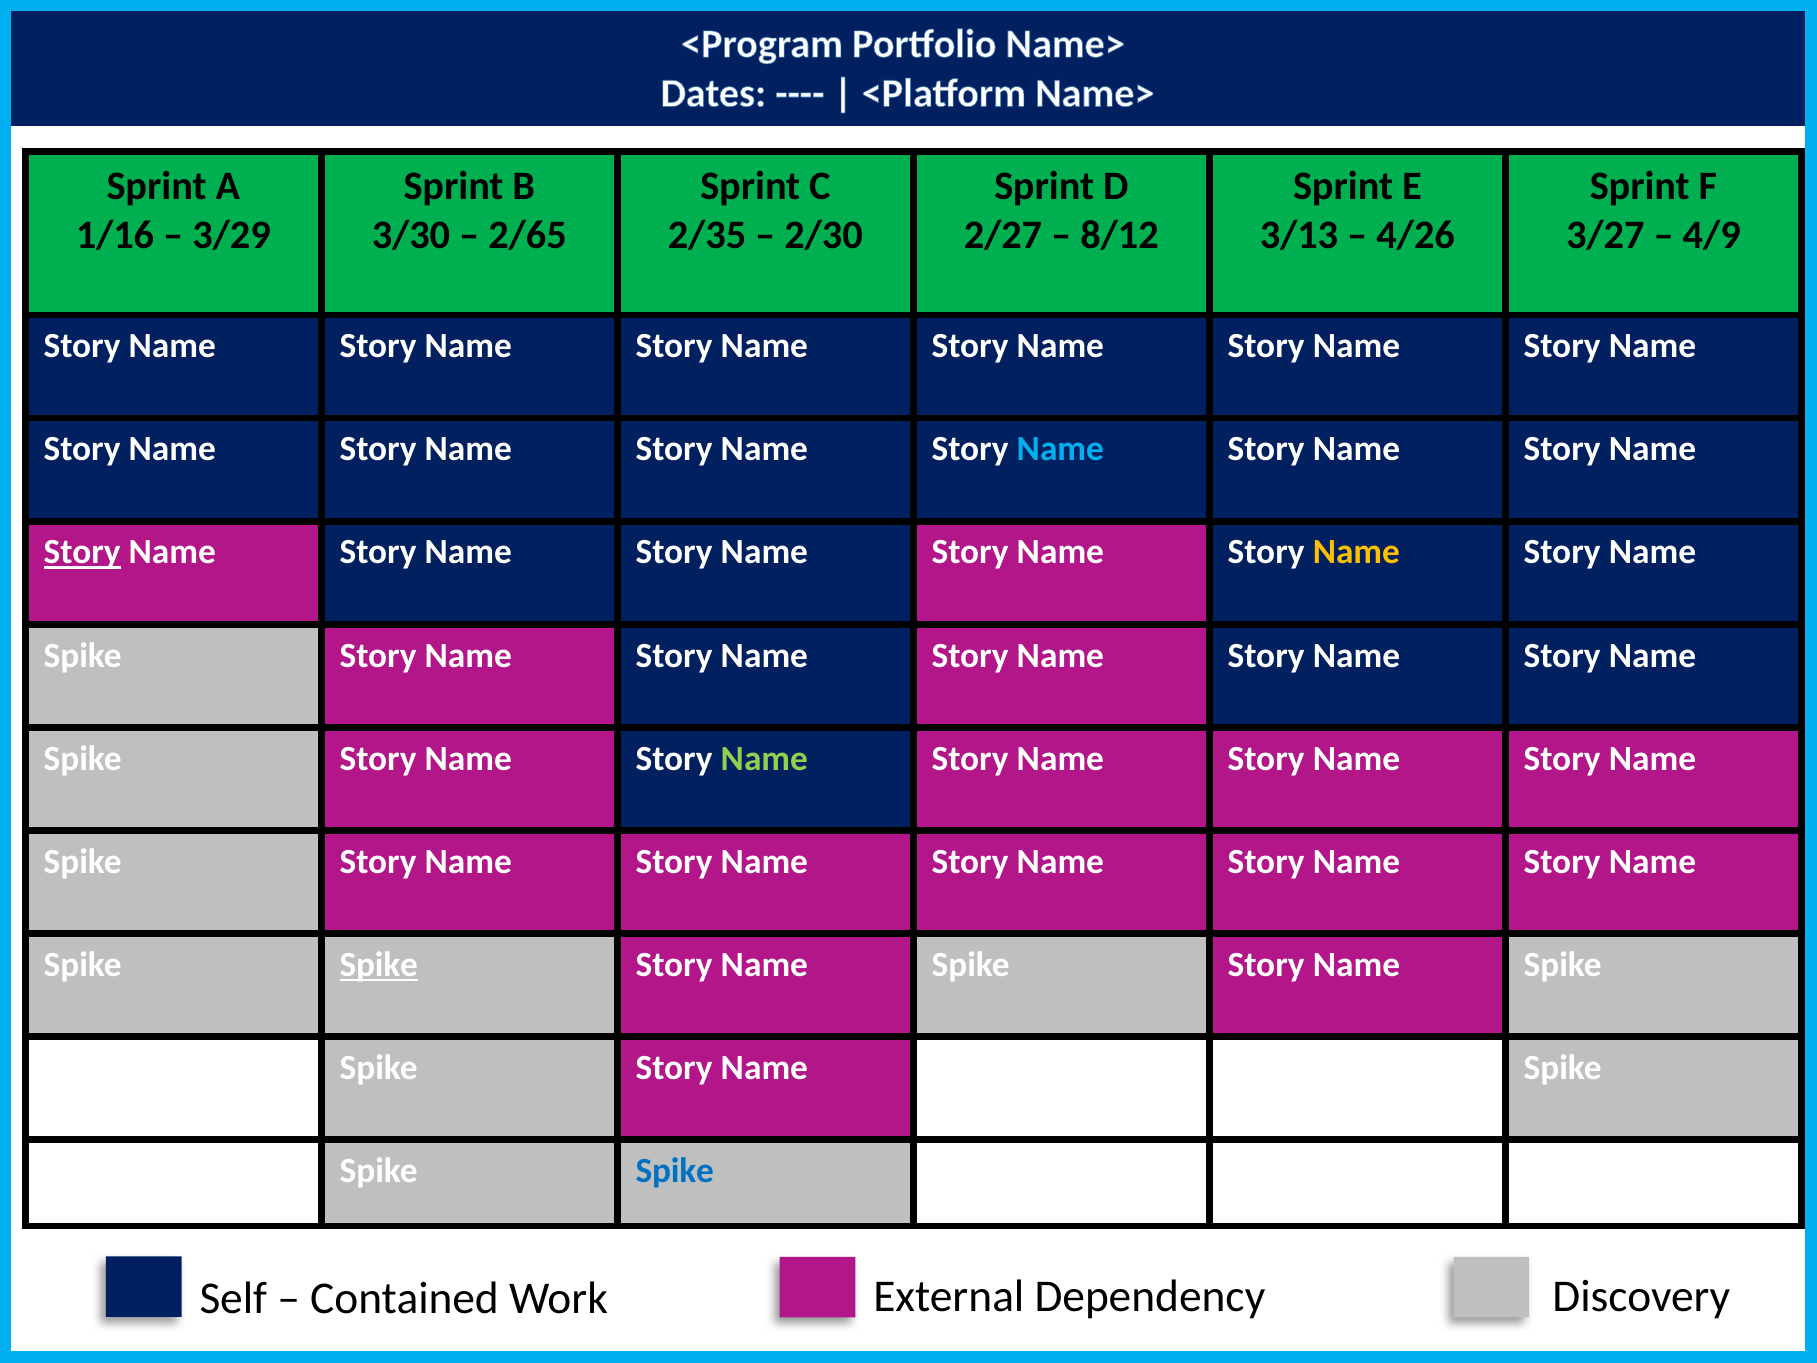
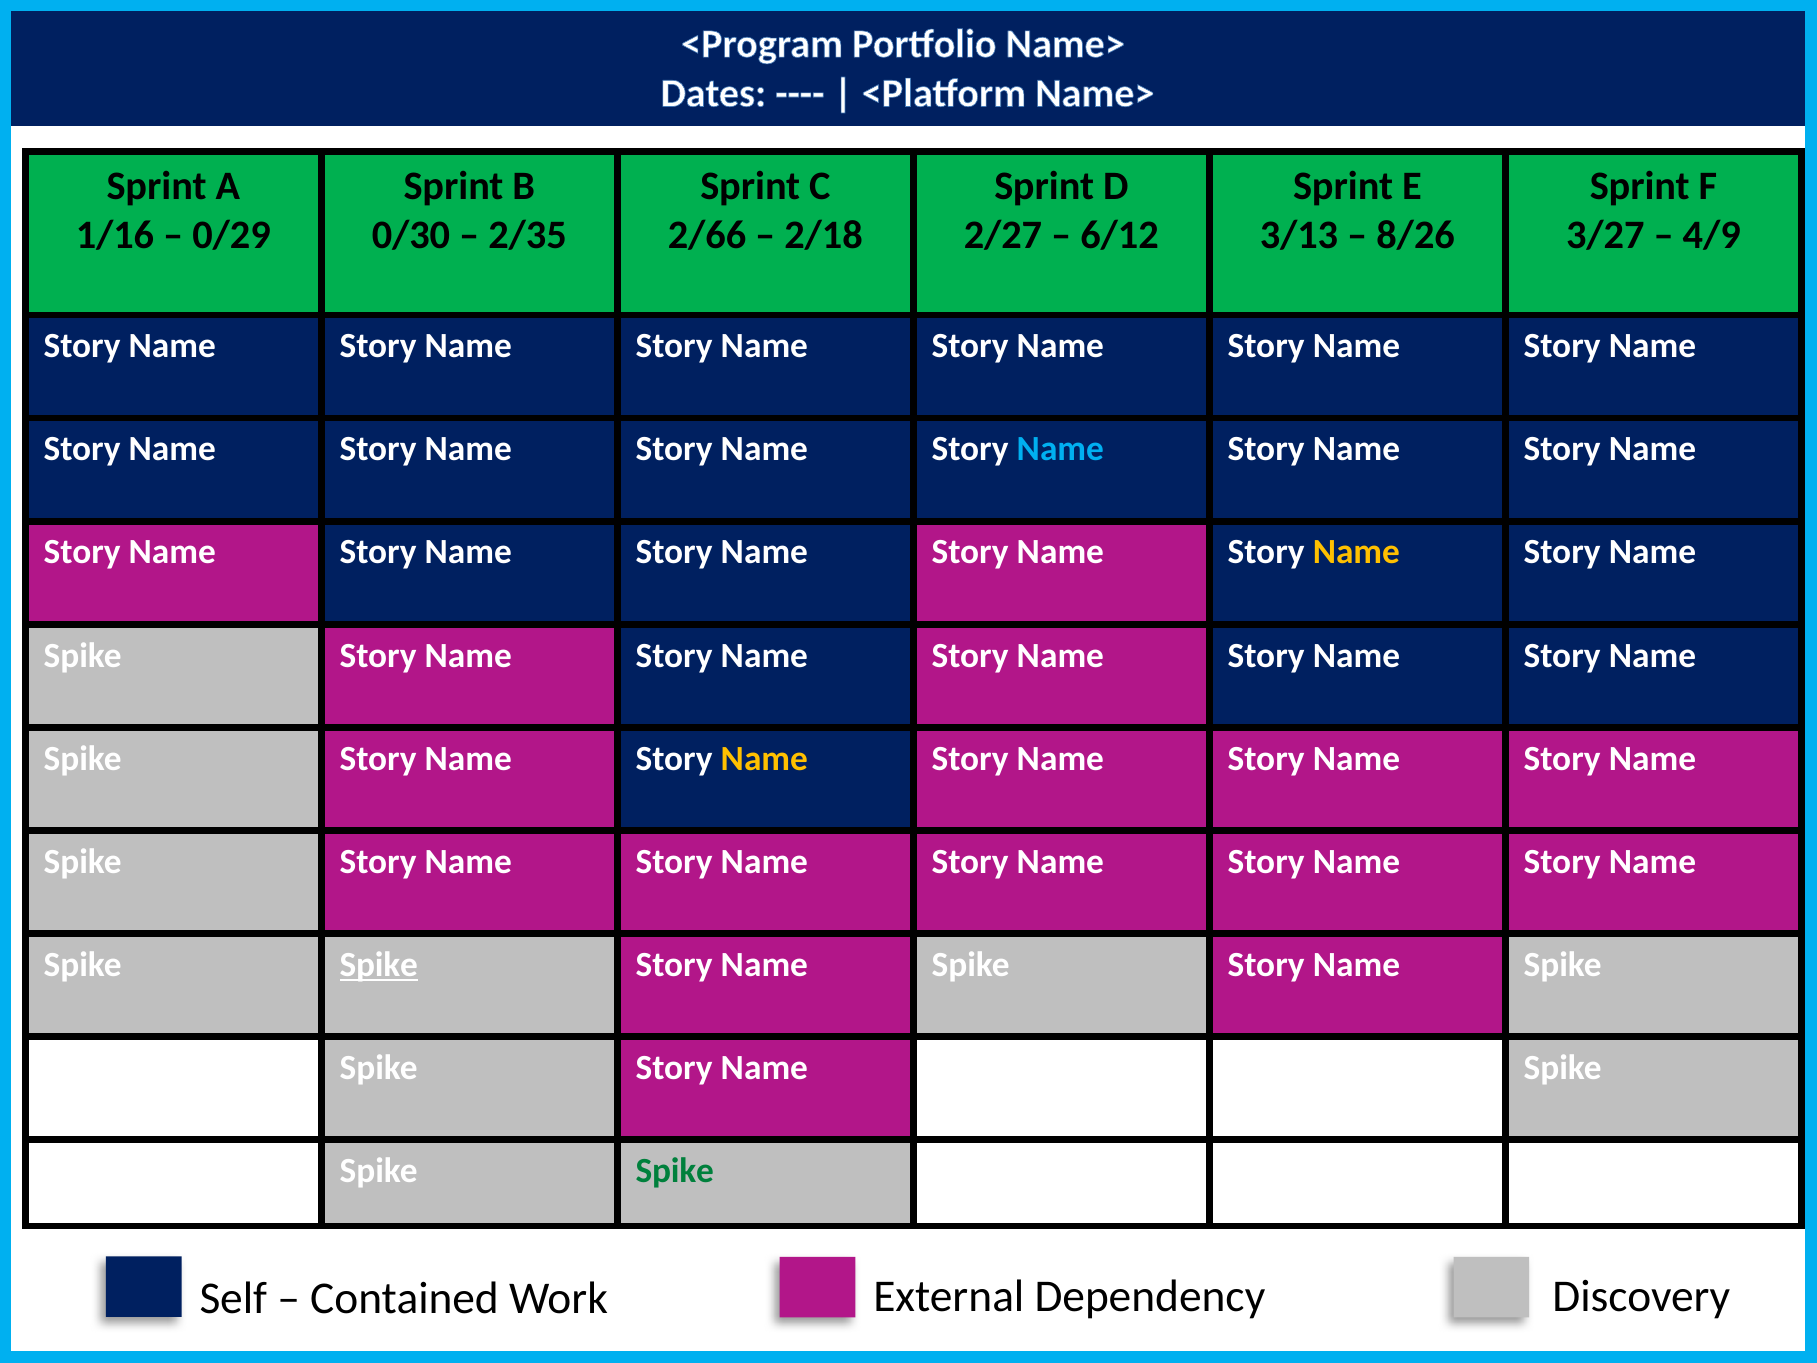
3/29: 3/29 -> 0/29 (232, 235)
3/30: 3/30 -> 0/30 (411, 235)
2/65: 2/65 -> 2/35 (528, 235)
2/35: 2/35 -> 2/66 (707, 235)
2/30: 2/30 -> 2/18 (824, 235)
8/12: 8/12 -> 6/12 (1120, 235)
4/26: 4/26 -> 8/26 (1416, 235)
Story underline: present -> none (82, 552)
Name colour: light green -> yellow (764, 758)
Spike colour: blue -> green (675, 1171)
